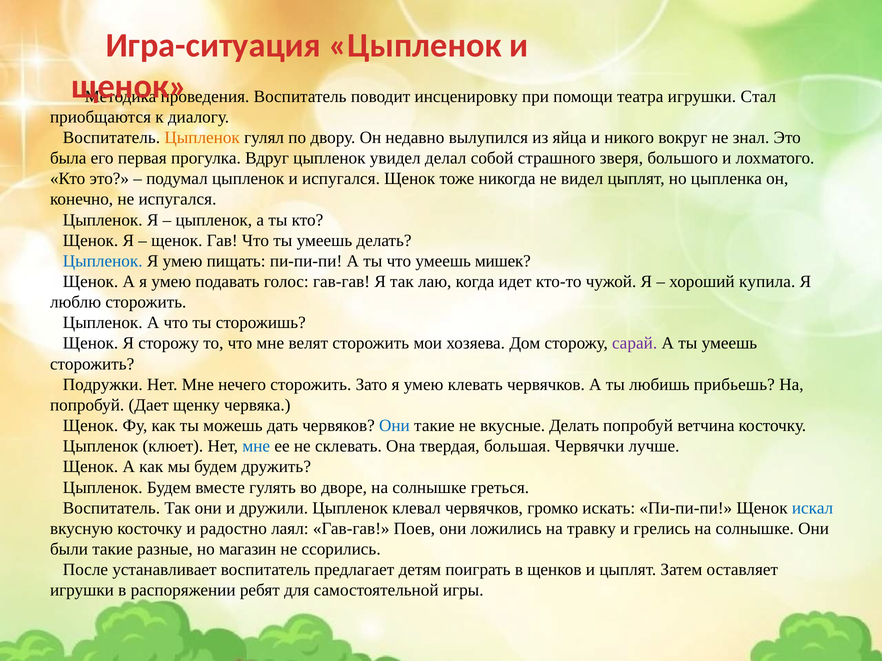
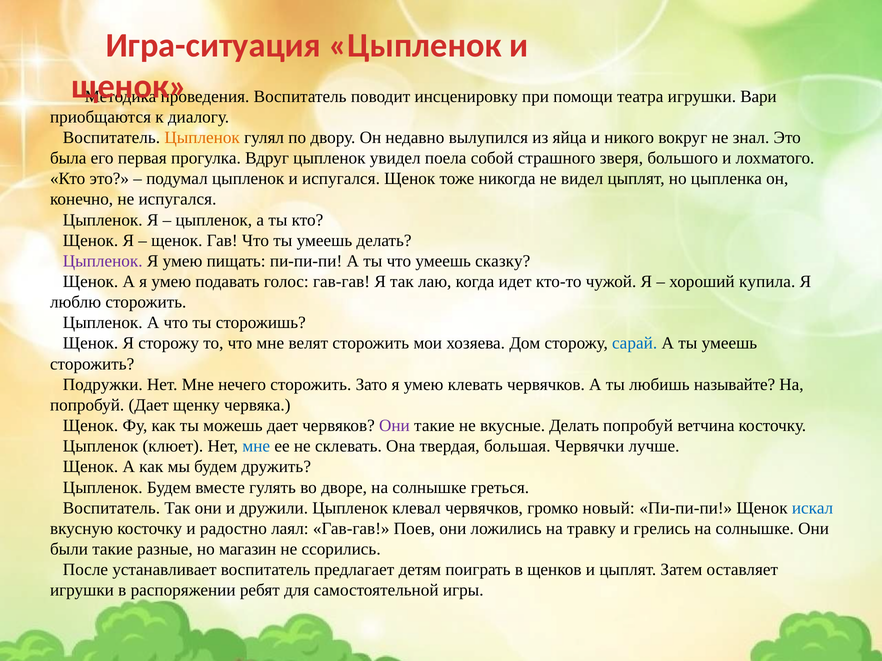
Стал: Стал -> Вари (758, 96)
делал: делал -> поела (446, 158)
Цыпленок colour: blue -> purple (103, 261)
мишек: мишек -> сказку (503, 261)
сарай colour: purple -> blue (635, 344)
прибьешь: прибьешь -> называйте (735, 385)
можешь дать: дать -> дает (283, 426)
Они colour: blue -> purple (394, 426)
искать: искать -> новый (609, 508)
